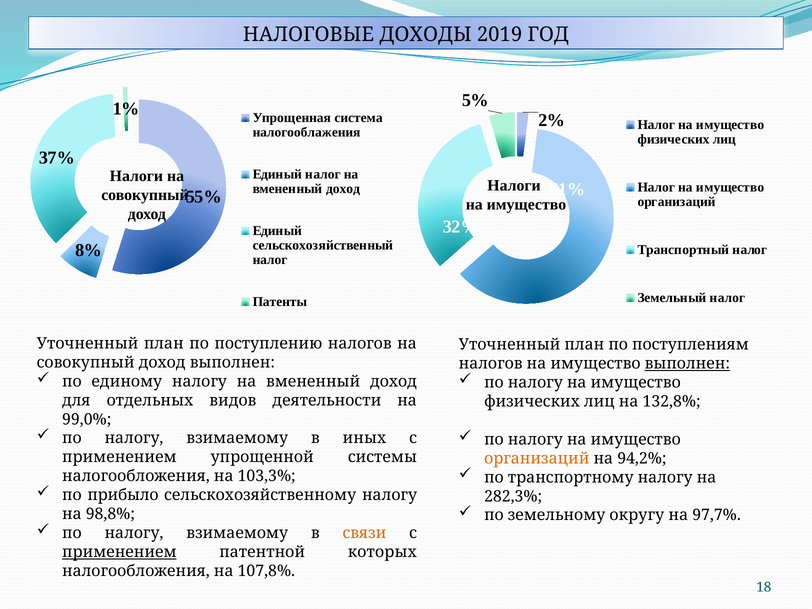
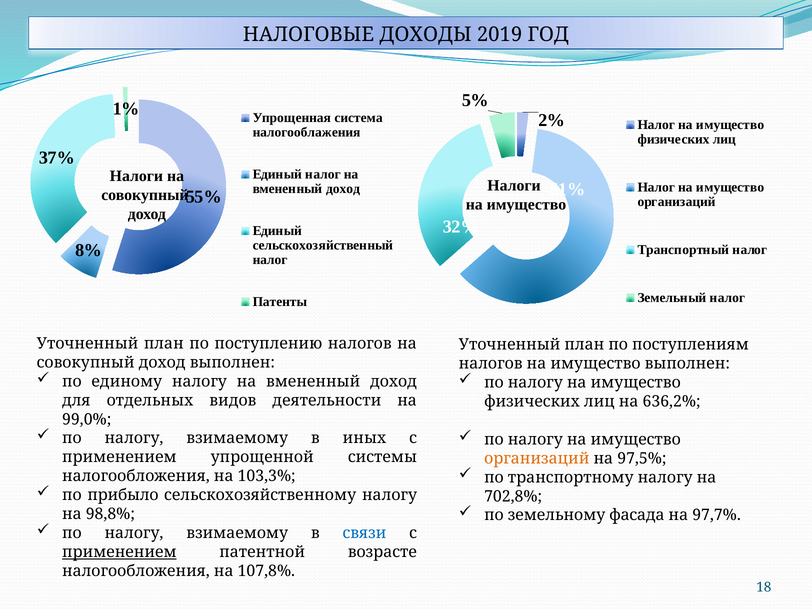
выполнен underline: present -> none (687, 364)
132,8%: 132,8% -> 636,2% (672, 402)
94,2%: 94,2% -> 97,5% (642, 458)
282,3%: 282,3% -> 702,8% (513, 496)
округу: округу -> фасада (637, 515)
связи colour: orange -> blue (364, 533)
которых: которых -> возрасте (382, 552)
